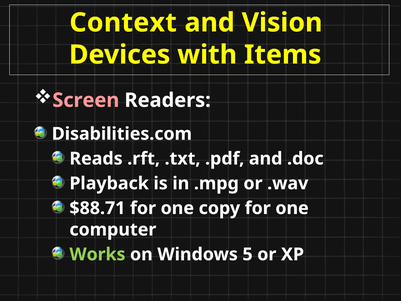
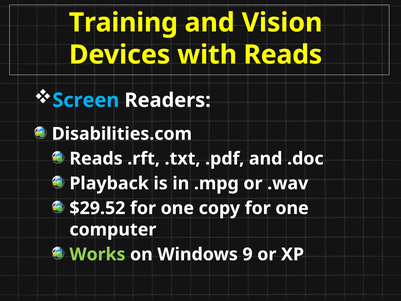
Context: Context -> Training (123, 23)
with Items: Items -> Reads (283, 55)
Screen colour: pink -> light blue (86, 100)
$88.71: $88.71 -> $29.52 (97, 208)
5: 5 -> 9 (248, 254)
